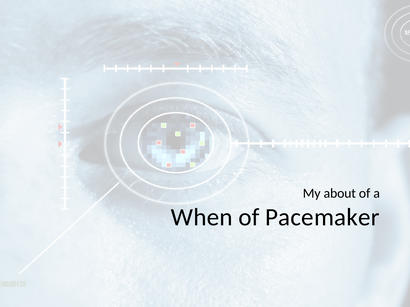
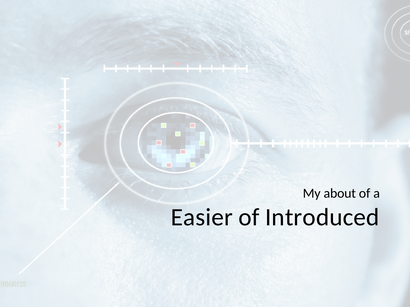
When: When -> Easier (202, 218)
Pacemaker: Pacemaker -> Introduced (322, 218)
